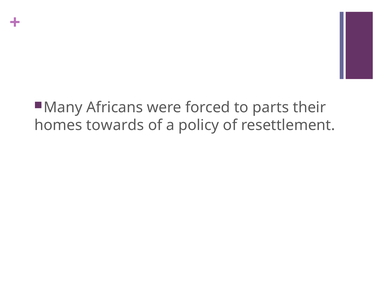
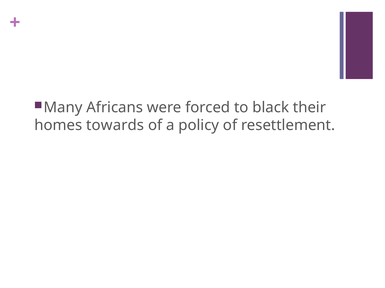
parts: parts -> black (271, 108)
